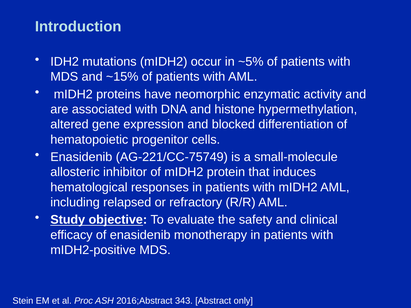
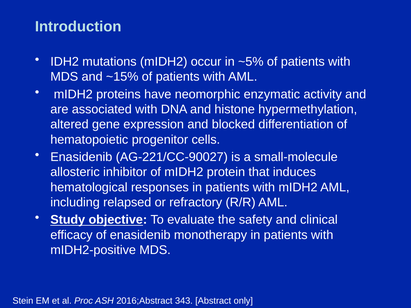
AG-221/CC-75749: AG-221/CC-75749 -> AG-221/CC-90027 (172, 157)
